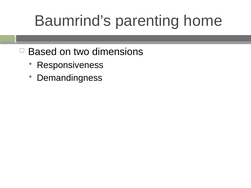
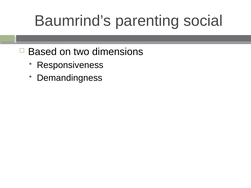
home: home -> social (203, 21)
